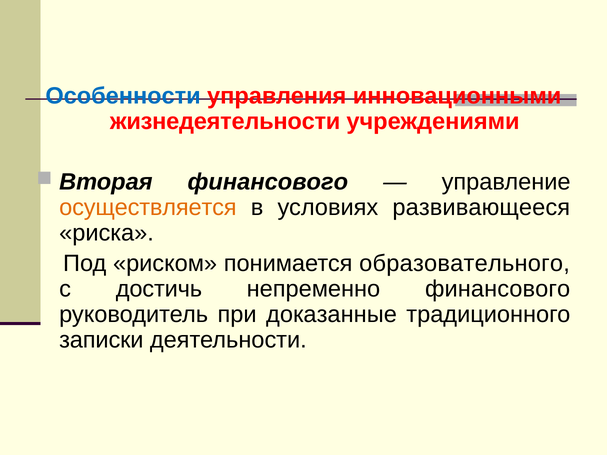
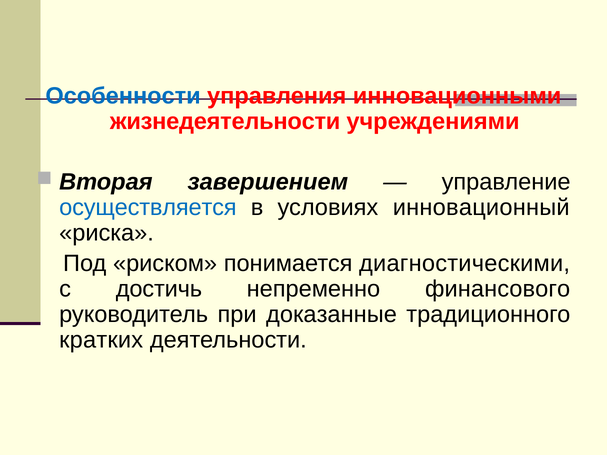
Вторая финансового: финансового -> завершением (268, 182)
осуществляется colour: orange -> blue (148, 208)
развивающееся: развивающееся -> инновационный (481, 208)
образовательного: образовательного -> диагностическими (465, 263)
записки: записки -> кратких (101, 340)
